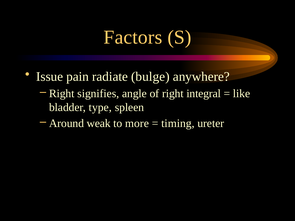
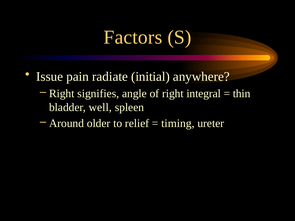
bulge: bulge -> initial (150, 77)
like: like -> thin (242, 94)
type: type -> well (100, 107)
weak: weak -> older (99, 123)
more: more -> relief (137, 123)
